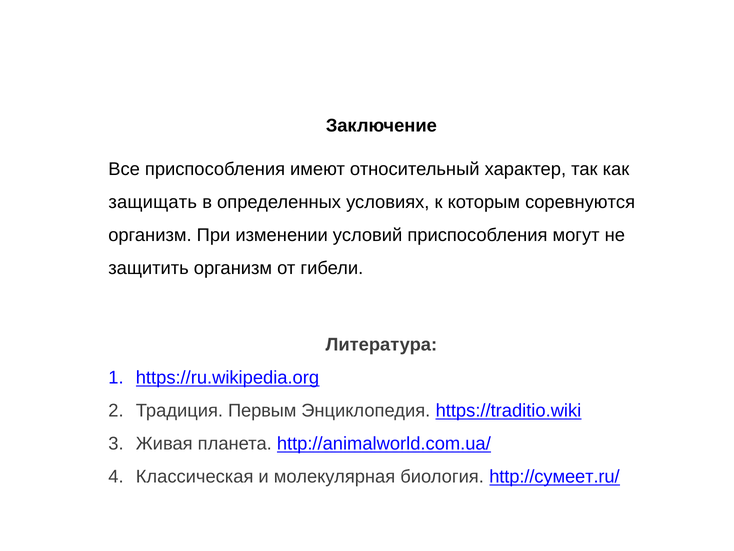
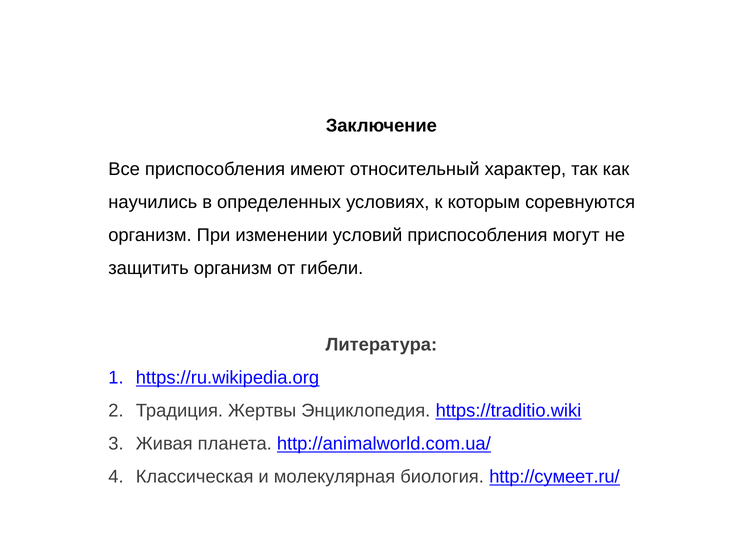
защищать: защищать -> научились (153, 202)
Первым: Первым -> Жертвы (262, 410)
